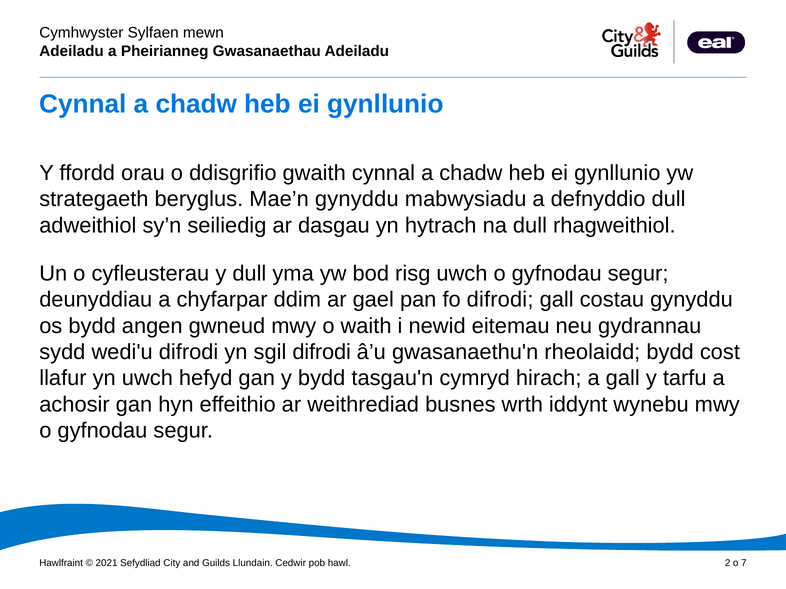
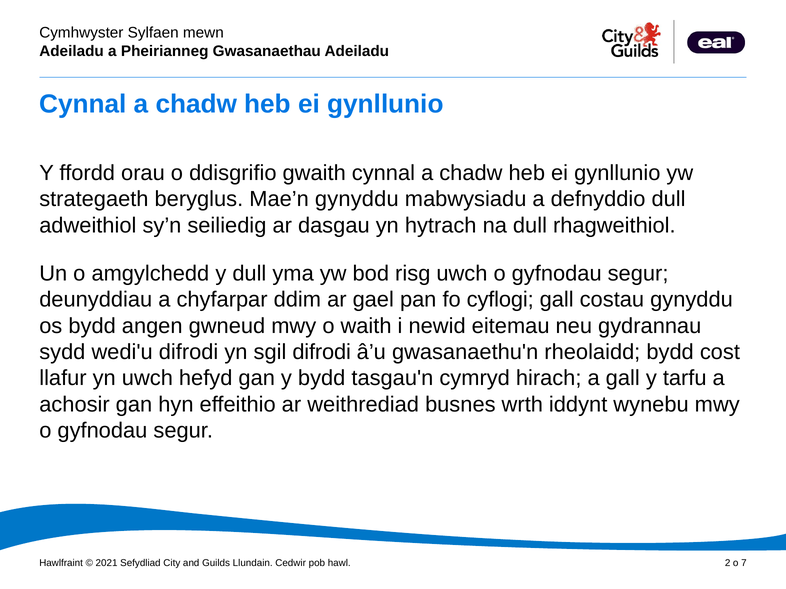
cyfleusterau: cyfleusterau -> amgylchedd (150, 274)
fo difrodi: difrodi -> cyflogi (500, 300)
